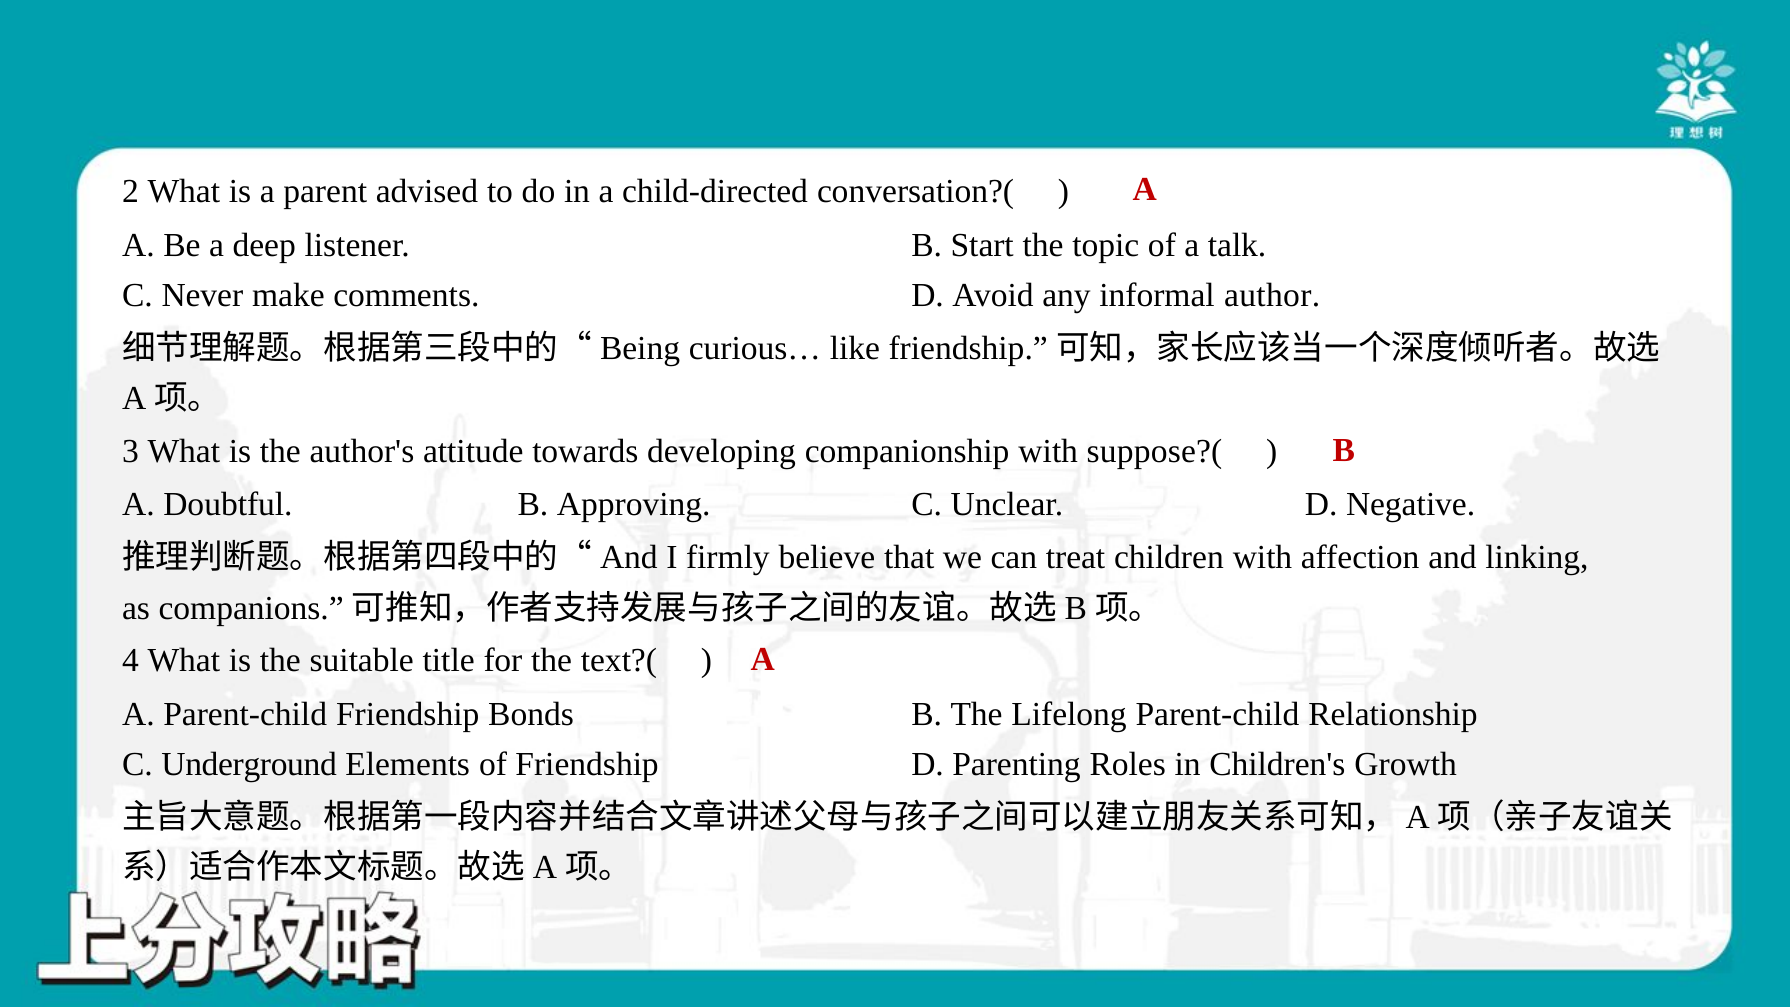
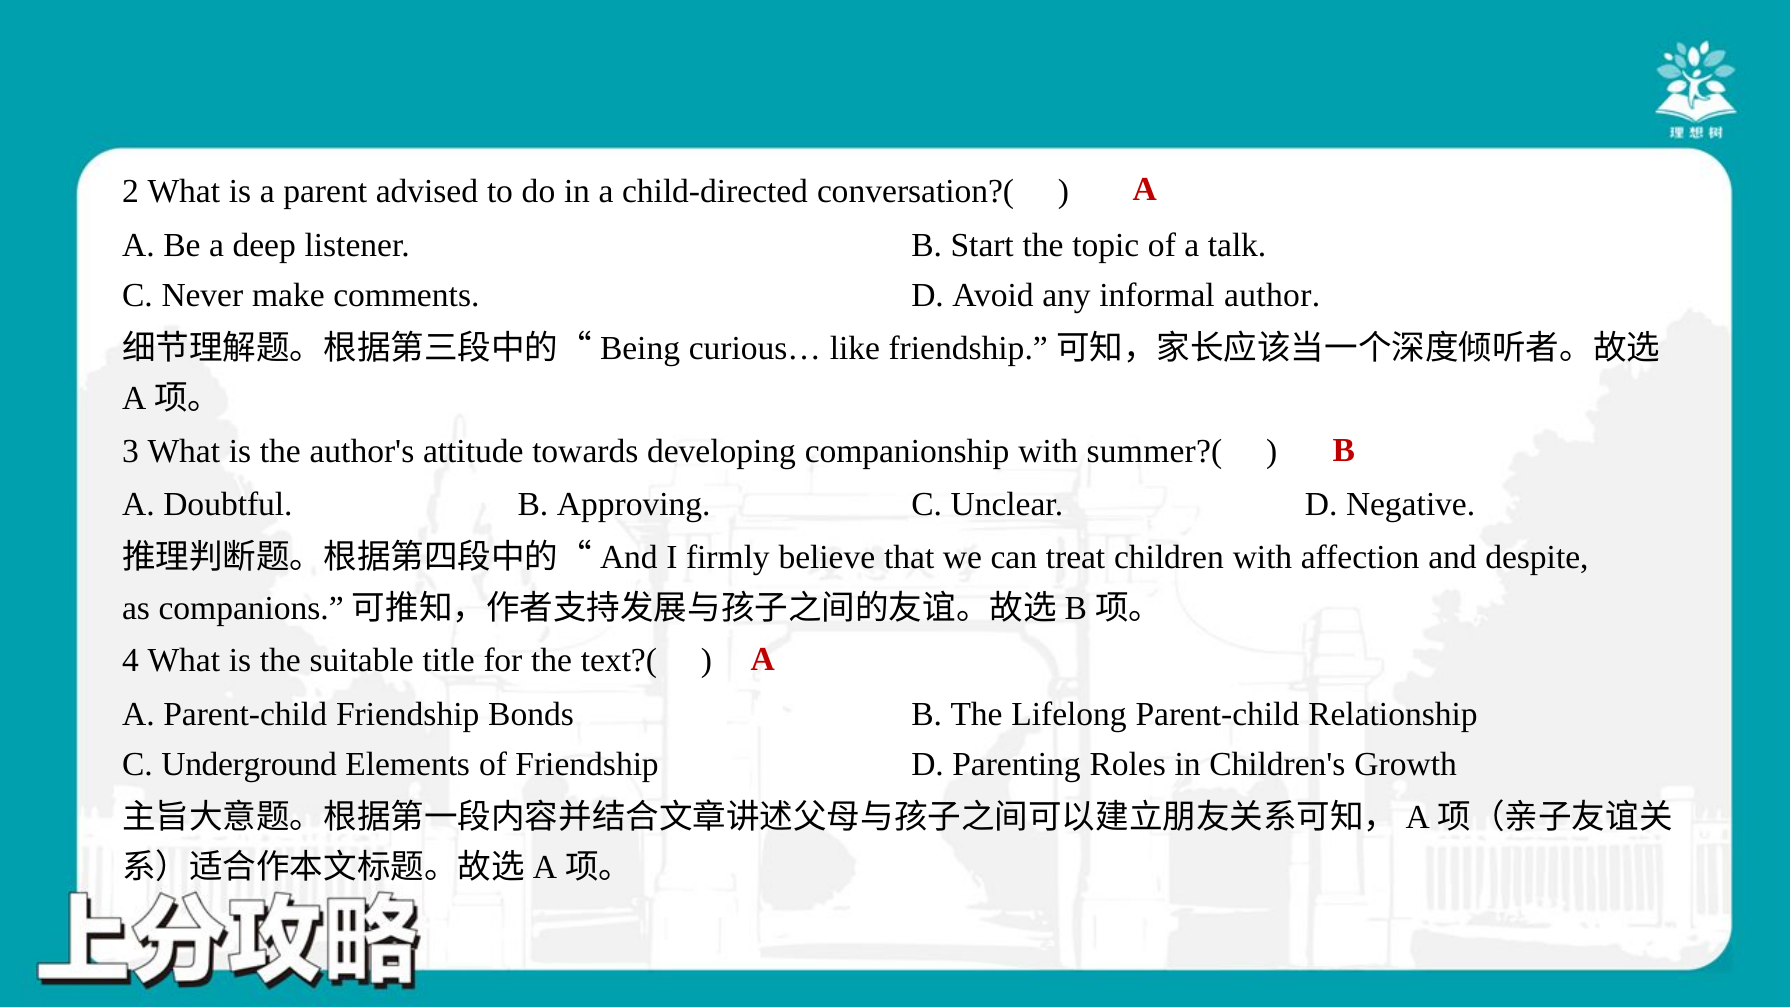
suppose?(: suppose?( -> summer?( (1155, 451)
linking: linking -> despite (1537, 558)
